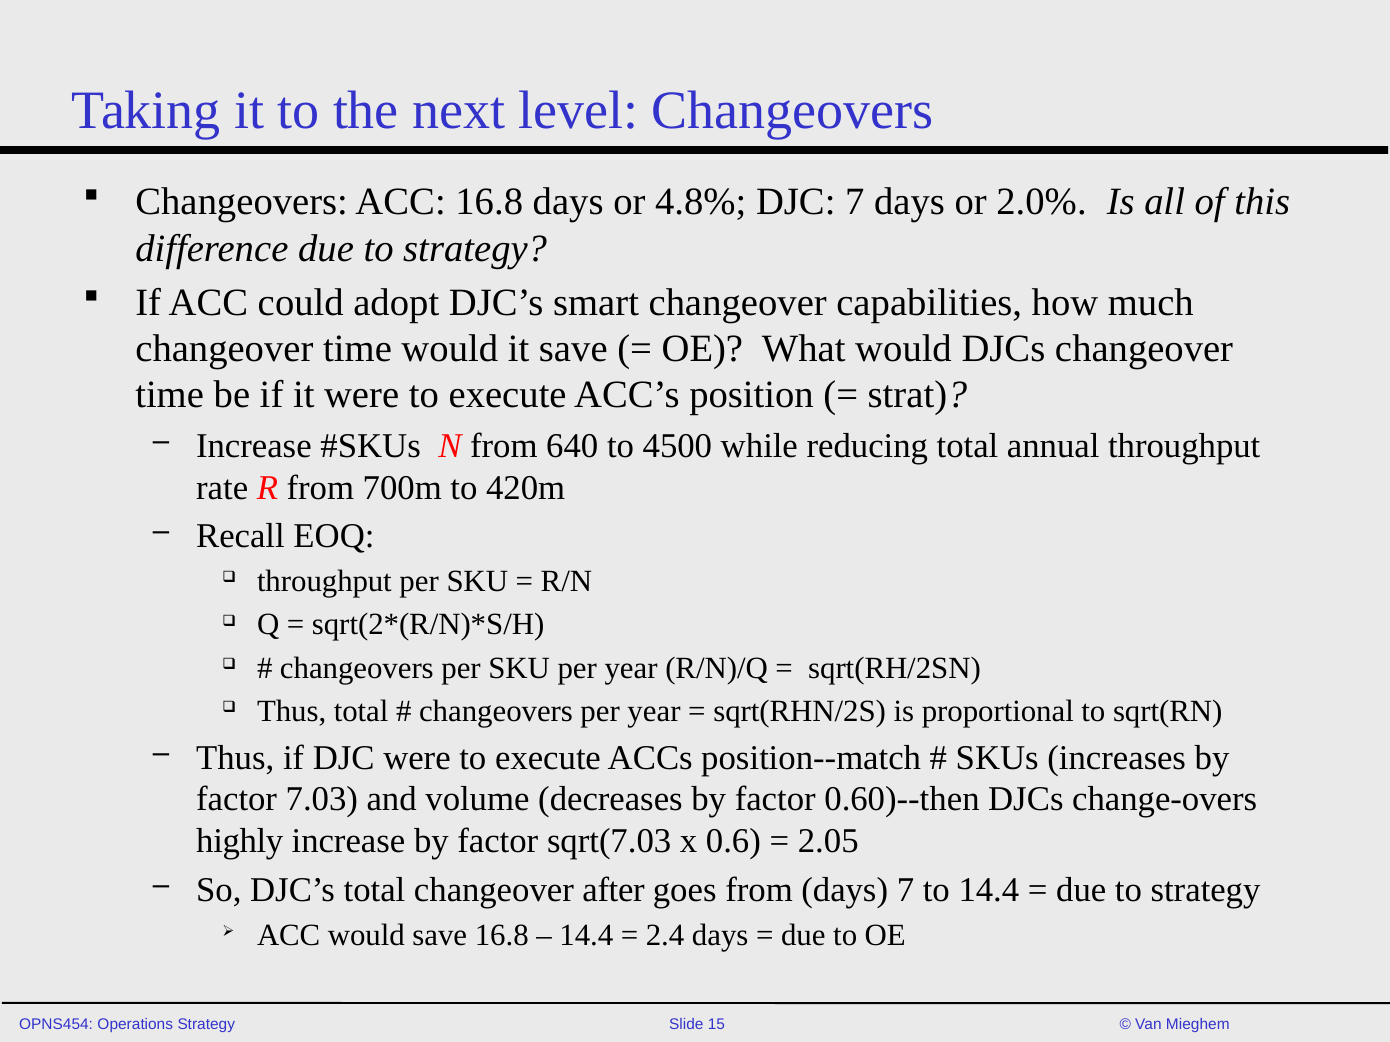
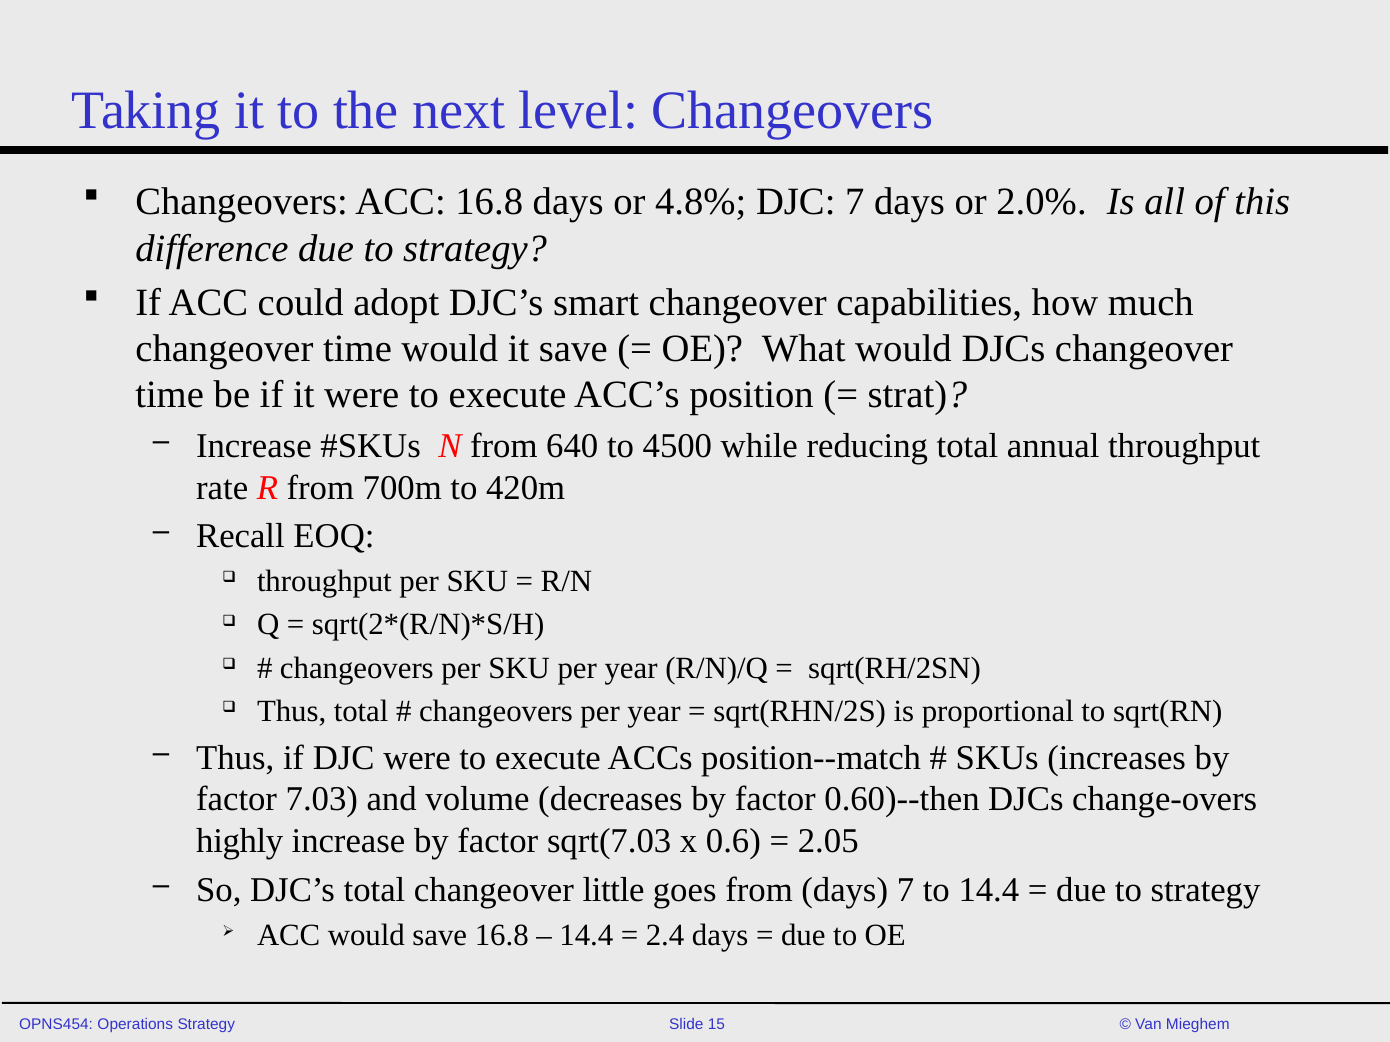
after: after -> little (614, 890)
